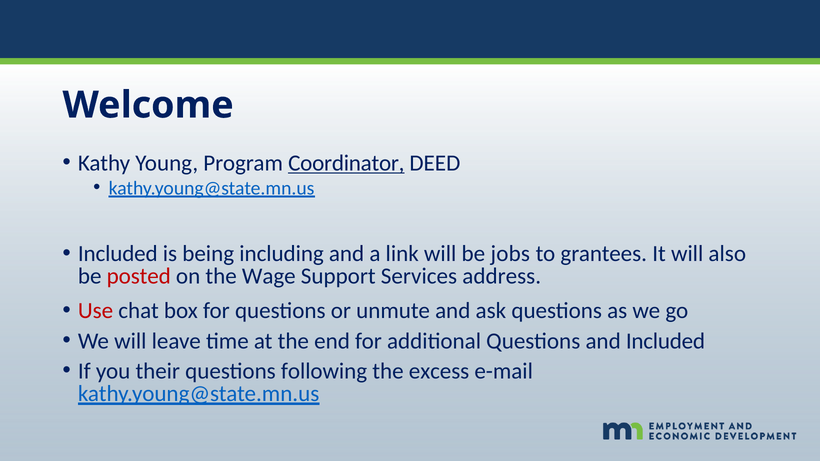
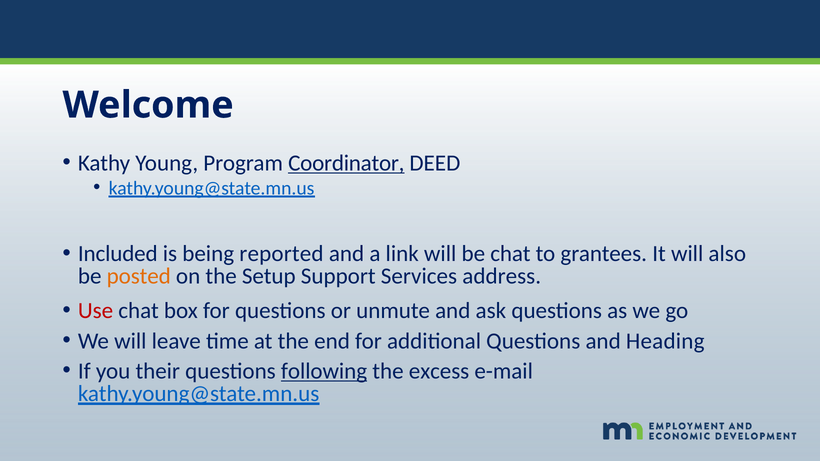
including: including -> reported (281, 254)
be jobs: jobs -> chat (510, 254)
posted colour: red -> orange (139, 276)
Wage: Wage -> Setup (269, 276)
and Included: Included -> Heading (665, 341)
following underline: none -> present (324, 371)
